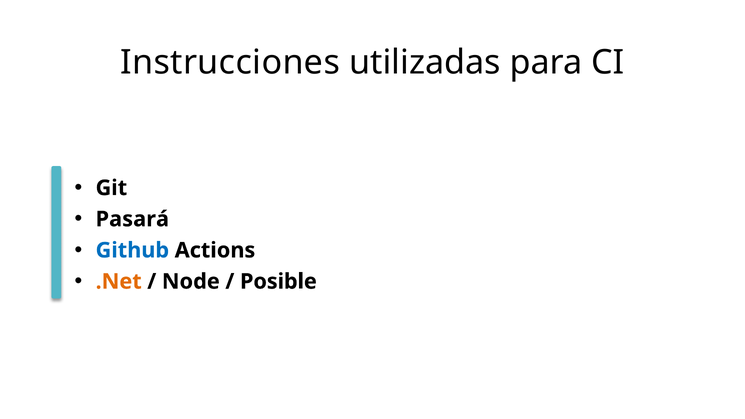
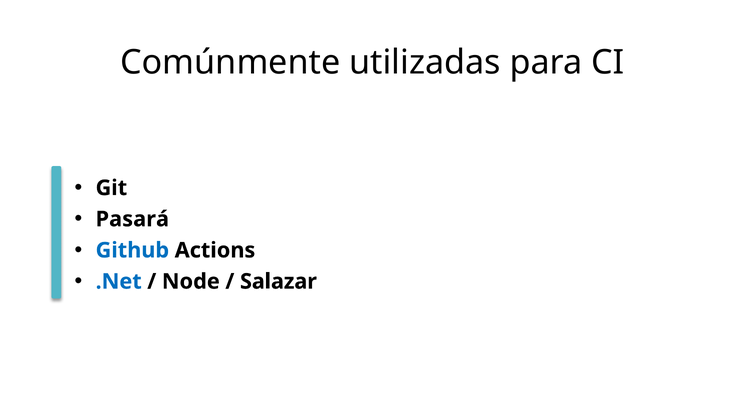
Instrucciones: Instrucciones -> Comúnmente (230, 63)
.Net colour: orange -> blue (119, 282)
Posible: Posible -> Salazar (278, 282)
